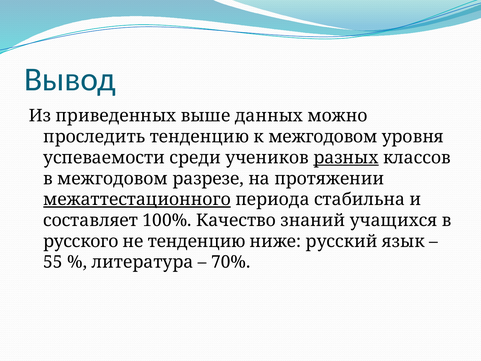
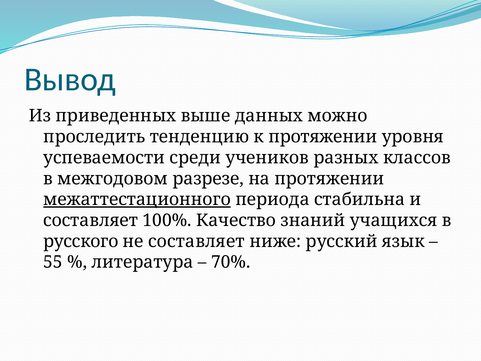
к межгодовом: межгодовом -> протяжении (323, 137)
разных underline: present -> none (346, 158)
не тенденцию: тенденцию -> составляет (196, 241)
